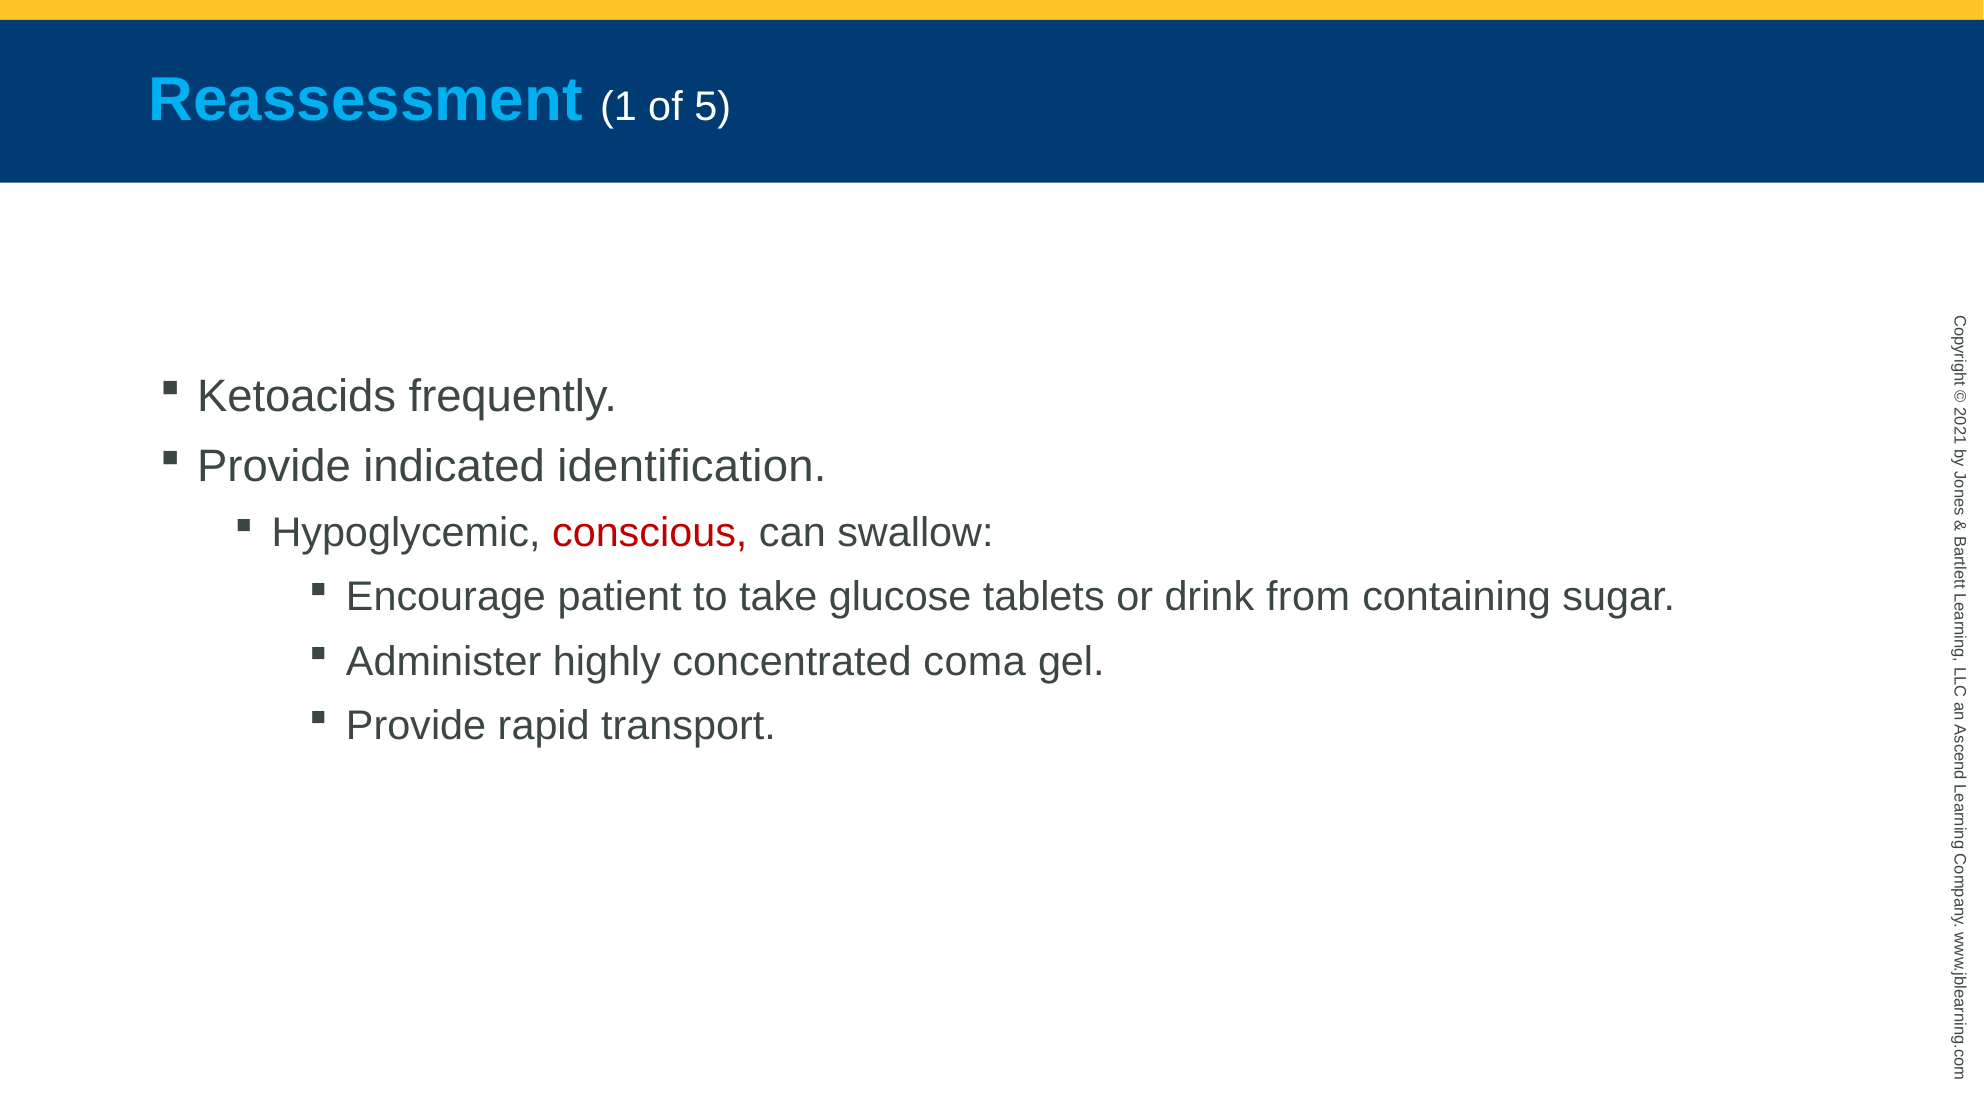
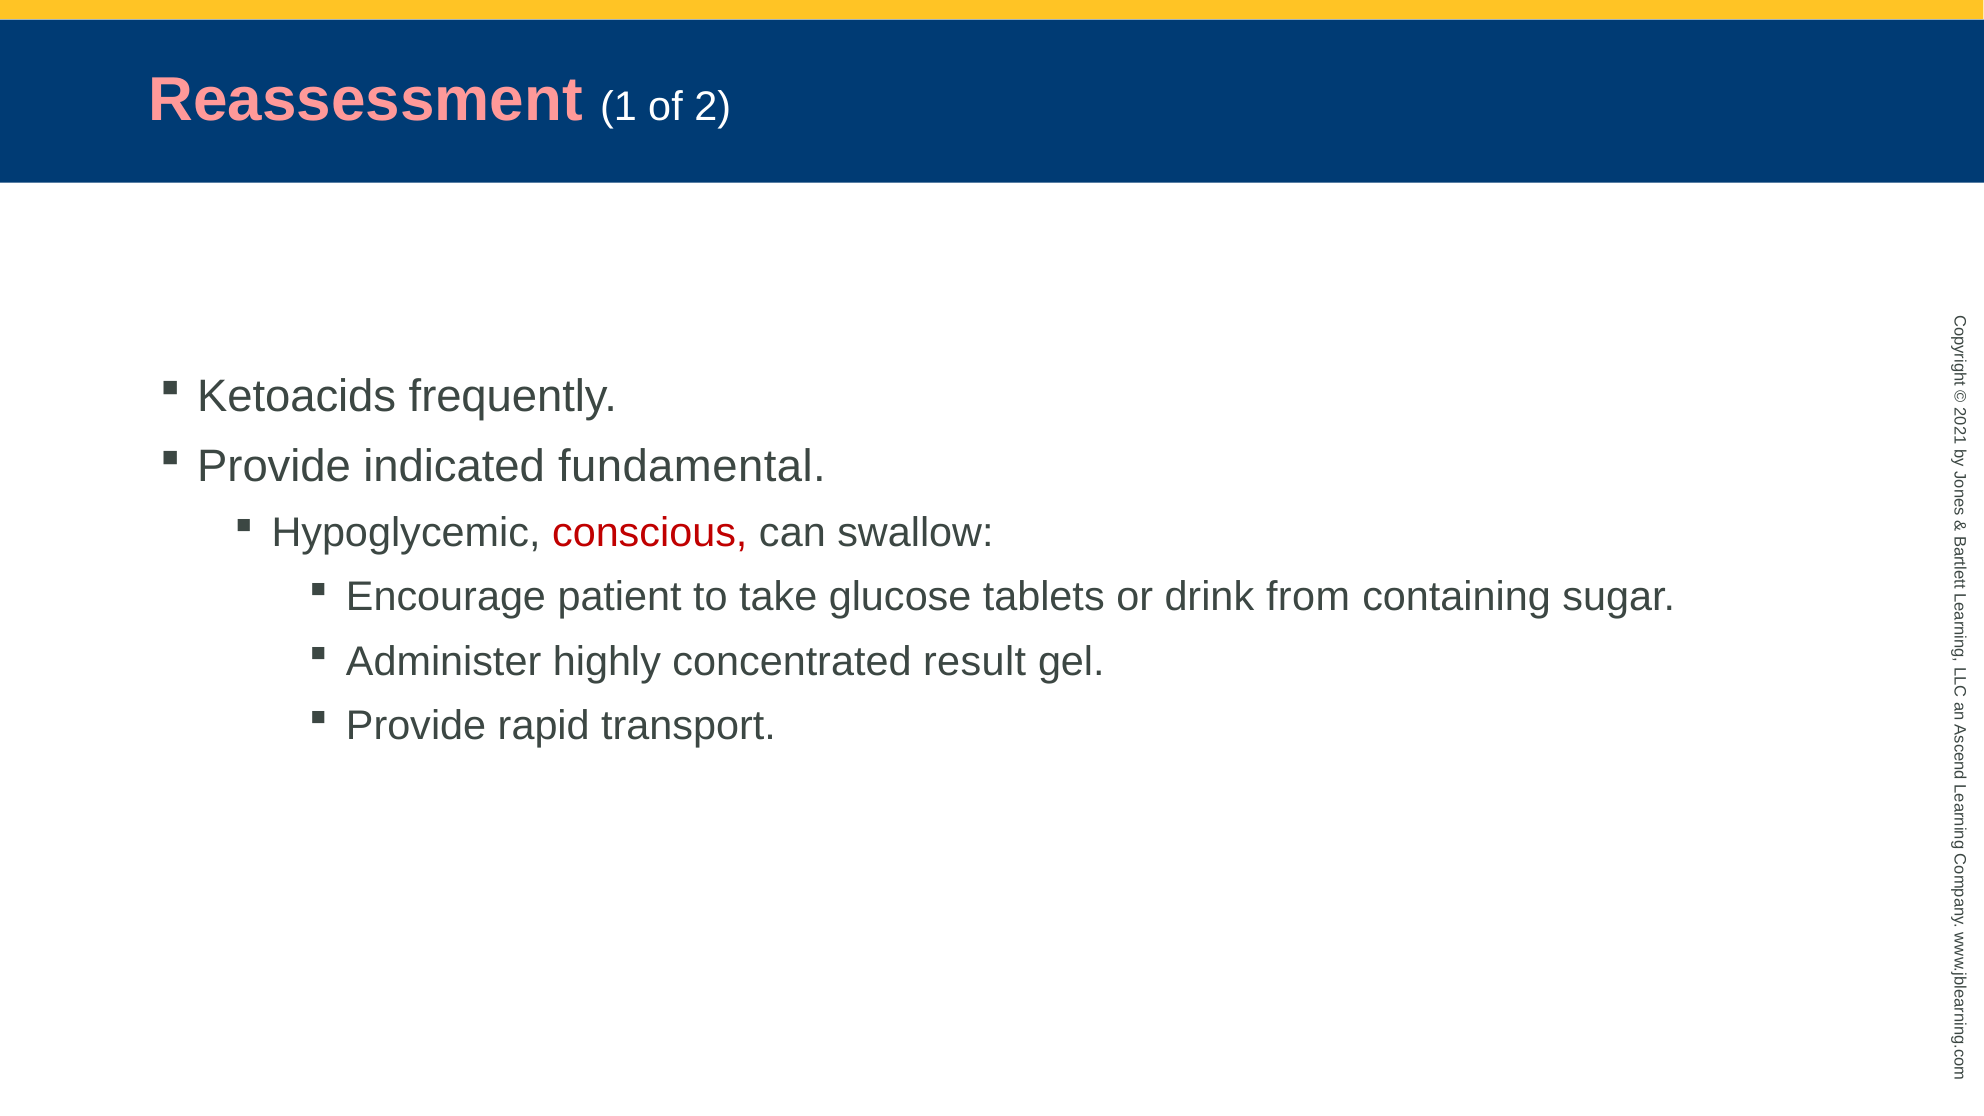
Reassessment colour: light blue -> pink (366, 100)
of 5: 5 -> 2 (713, 107)
identification: identification -> fundamental (692, 467)
coma: coma -> result (975, 661)
